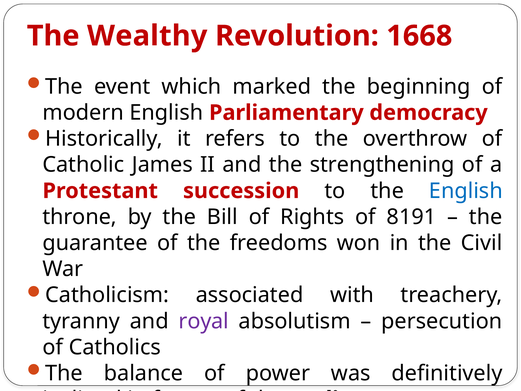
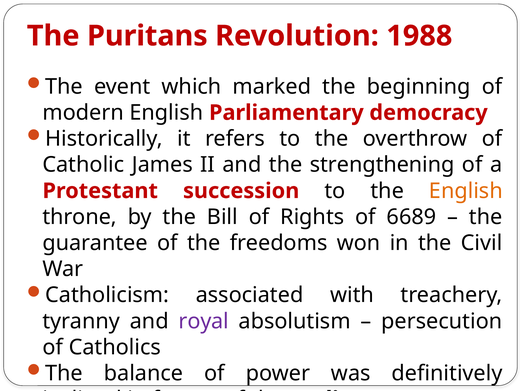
Wealthy: Wealthy -> Puritans (147, 36)
1668: 1668 -> 1988 (419, 36)
English colour: blue -> orange (466, 191)
8191: 8191 -> 6689 (411, 217)
